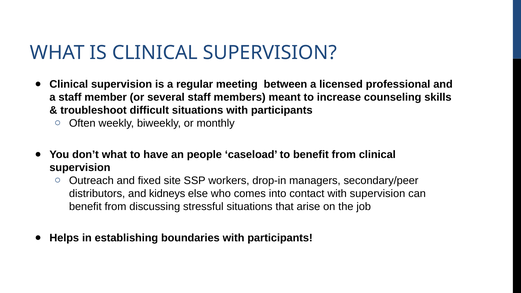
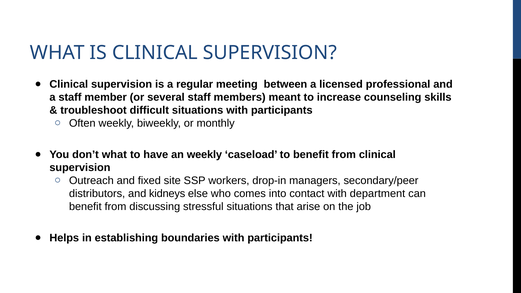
an people: people -> weekly (204, 154)
with supervision: supervision -> department (378, 194)
